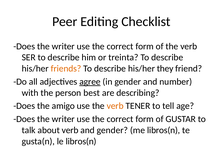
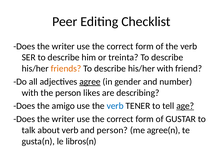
his/her they: they -> with (165, 69)
best: best -> likes (92, 93)
verb colour: orange -> blue (115, 106)
age underline: none -> present (185, 106)
and gender: gender -> person (112, 130)
me libros(n: libros(n -> agree(n (164, 130)
